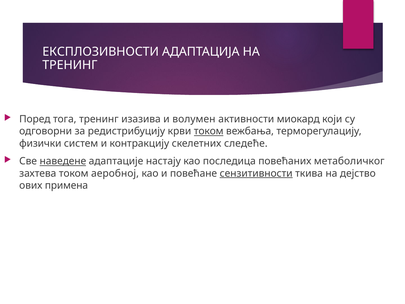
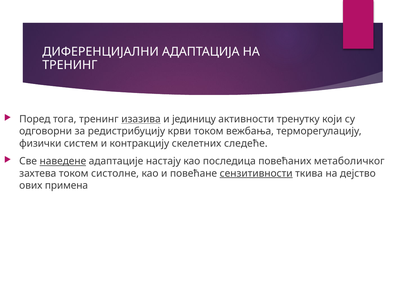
ЕКСПЛОЗИВНОСТИ: ЕКСПЛОЗИВНОСТИ -> ДИФЕРЕНЦИЈАЛНИ (101, 52)
изазива underline: none -> present (141, 119)
волумен: волумен -> јединицу (194, 119)
миокард: миокард -> тренутку (298, 119)
током underline: present -> none (209, 131)
аеробној: аеробној -> систолне (115, 173)
